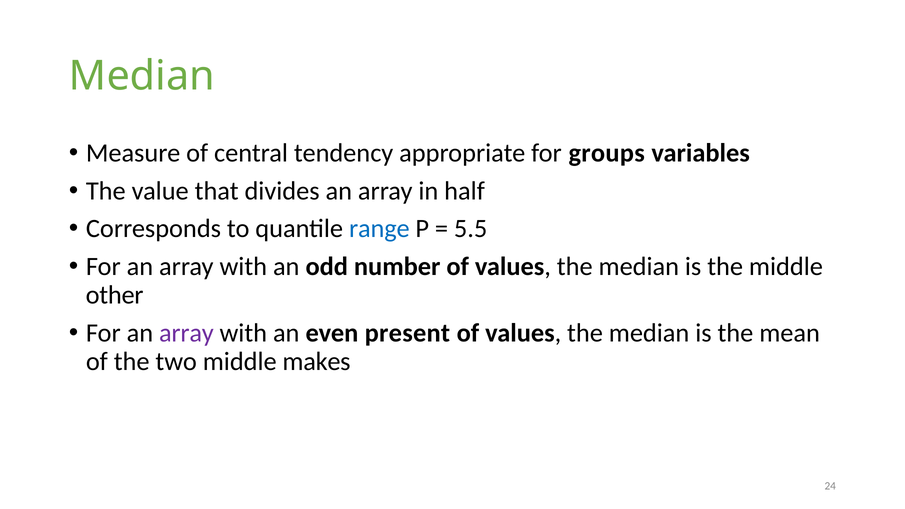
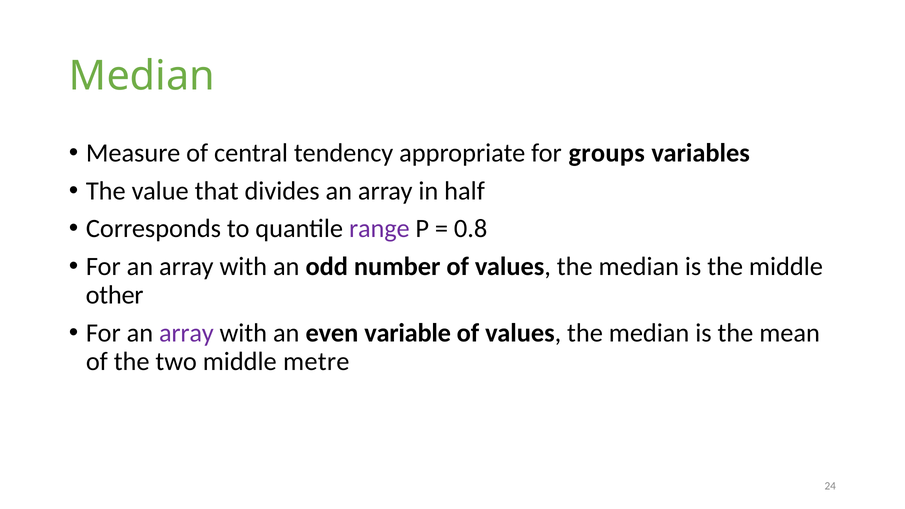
range colour: blue -> purple (379, 229)
5.5: 5.5 -> 0.8 (471, 229)
present: present -> variable (408, 333)
makes: makes -> metre (316, 361)
